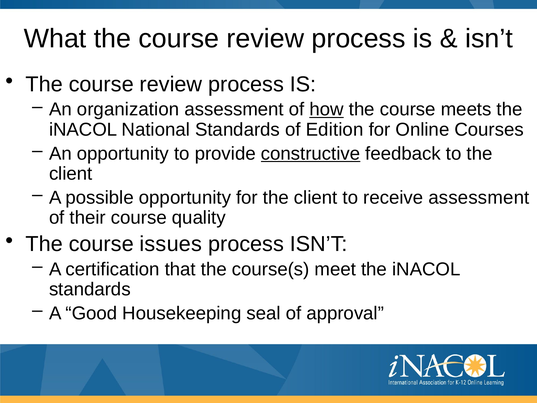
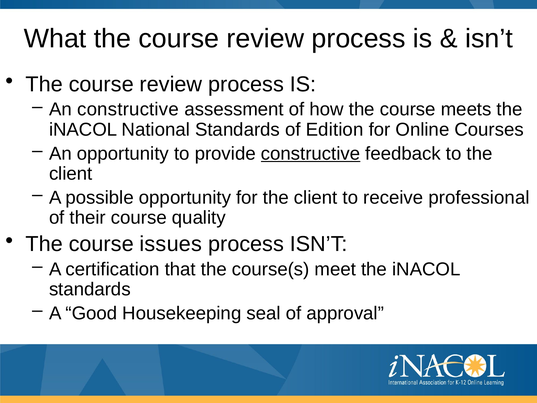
An organization: organization -> constructive (128, 109)
how underline: present -> none (327, 109)
receive assessment: assessment -> professional (479, 197)
